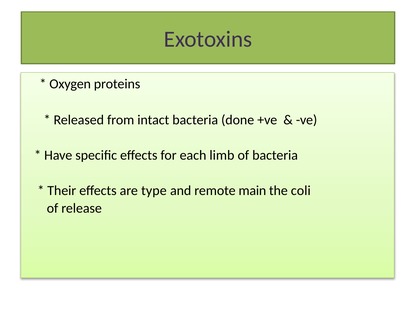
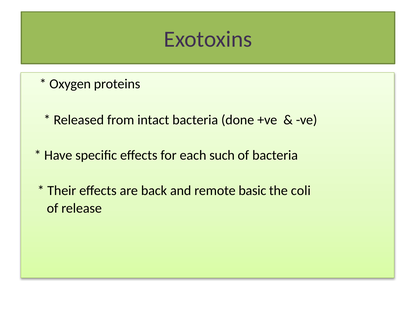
limb: limb -> such (222, 155)
type: type -> back (154, 191)
main: main -> basic (252, 191)
